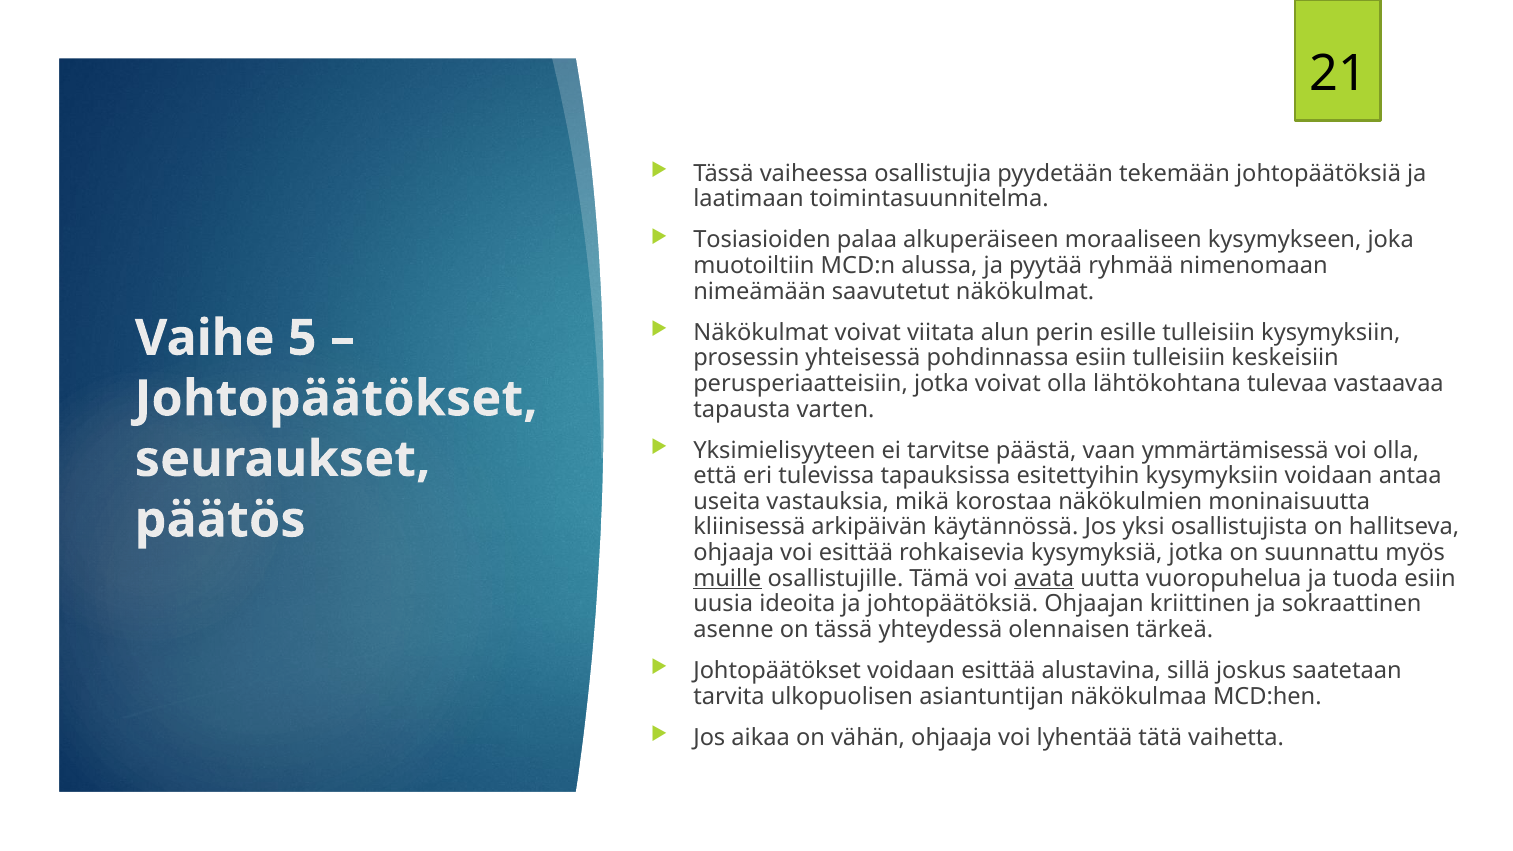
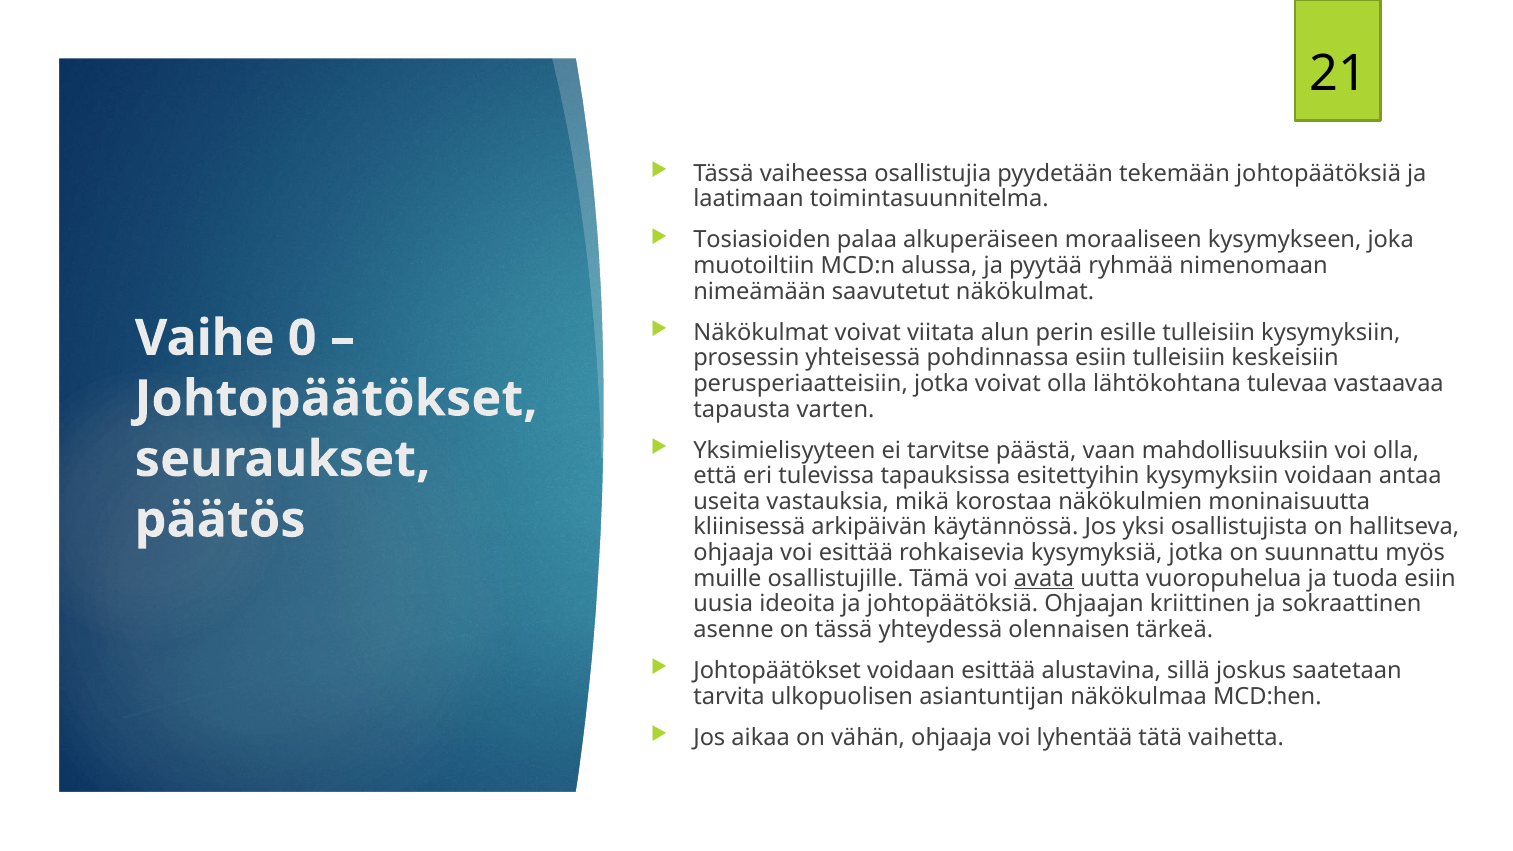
5: 5 -> 0 (302, 338)
ymmärtämisessä: ymmärtämisessä -> mahdollisuuksiin (1235, 451)
muille underline: present -> none (727, 578)
